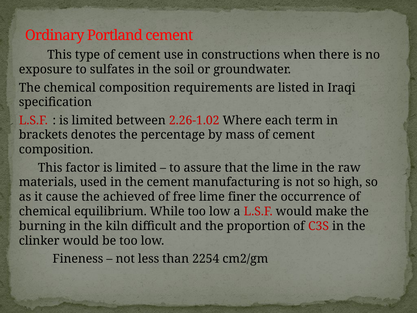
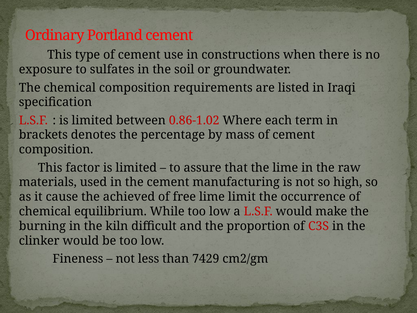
2.26-1.02: 2.26-1.02 -> 0.86-1.02 (194, 120)
finer: finer -> limit (242, 197)
2254: 2254 -> 7429 (206, 259)
